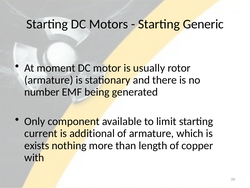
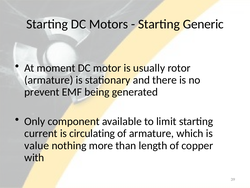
number: number -> prevent (42, 92)
additional: additional -> circulating (92, 133)
exists: exists -> value (37, 145)
